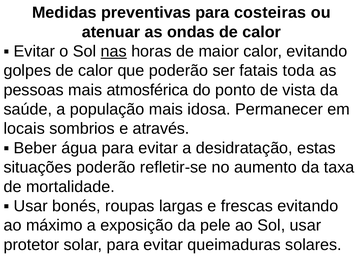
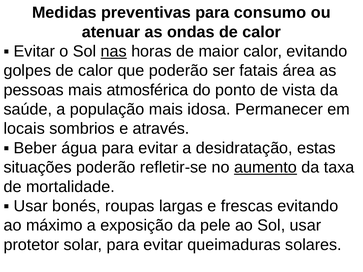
costeiras: costeiras -> consumo (270, 13)
toda: toda -> área (299, 71)
aumento underline: none -> present (265, 168)
